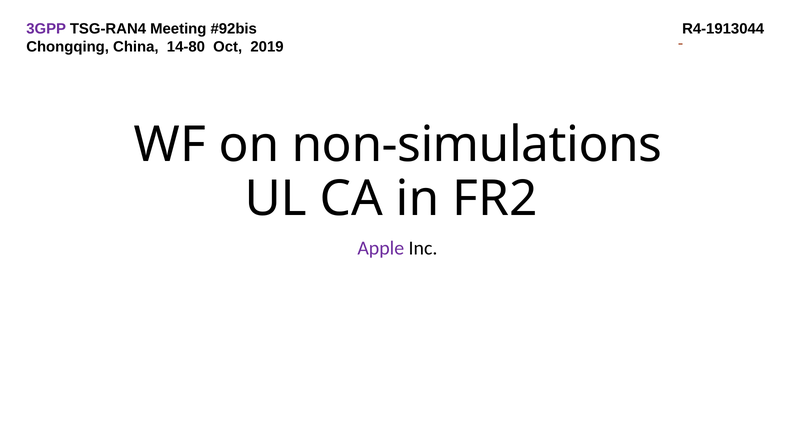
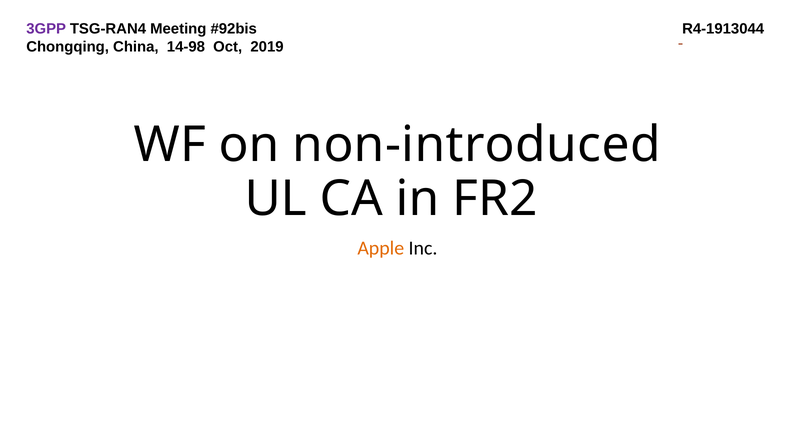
14-80: 14-80 -> 14-98 (186, 47)
non-simulations: non-simulations -> non-introduced (477, 145)
Apple colour: purple -> orange (381, 248)
